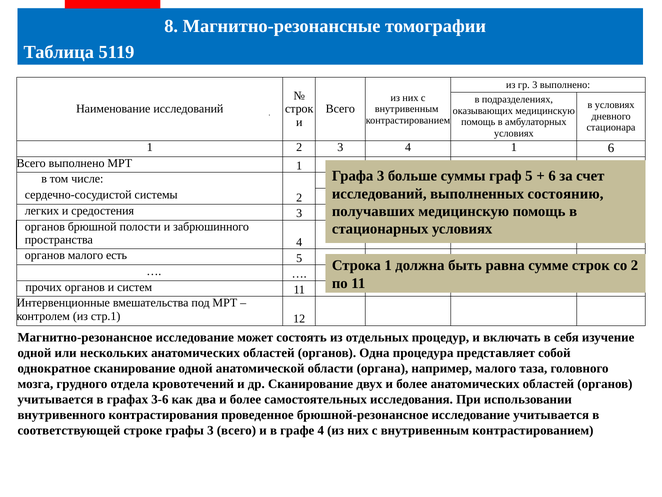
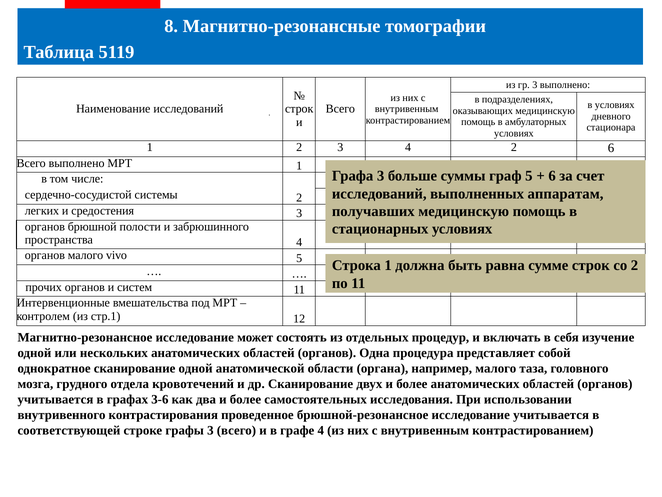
4 1: 1 -> 2 (514, 147)
состоянию: состоянию -> аппаратам (566, 194)
есть: есть -> vivo (117, 255)
